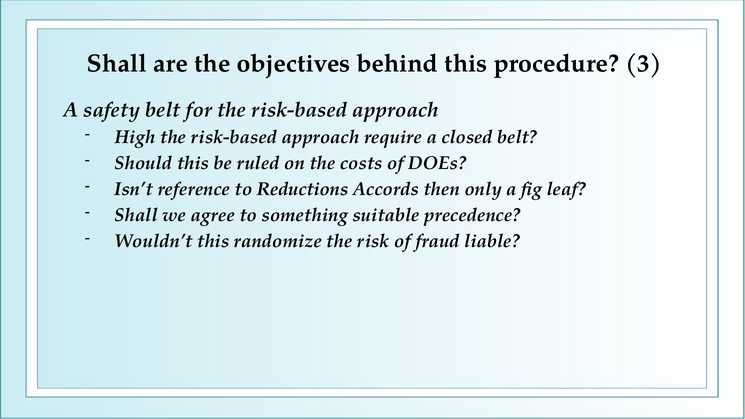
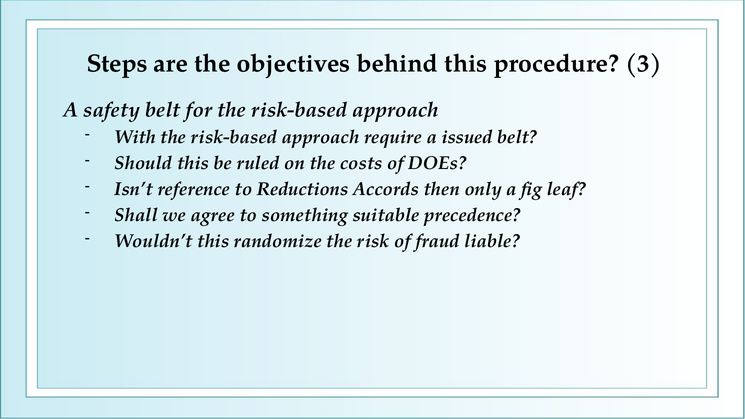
Shall: Shall -> Steps (117, 64)
High: High -> With (135, 137)
closed: closed -> issued (467, 137)
